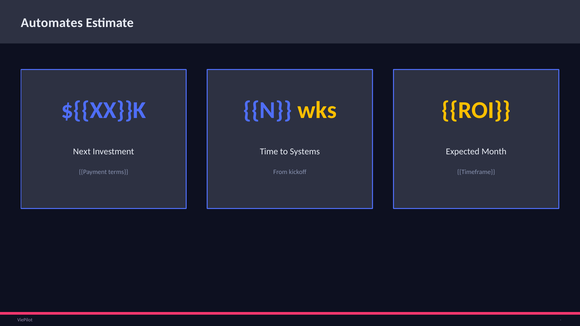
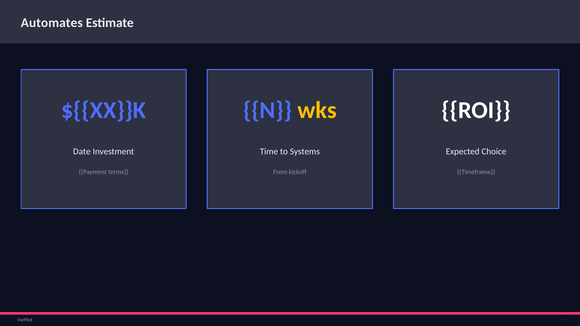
ROI colour: yellow -> white (476, 110)
Next: Next -> Date (82, 152)
Month: Month -> Choice (494, 152)
